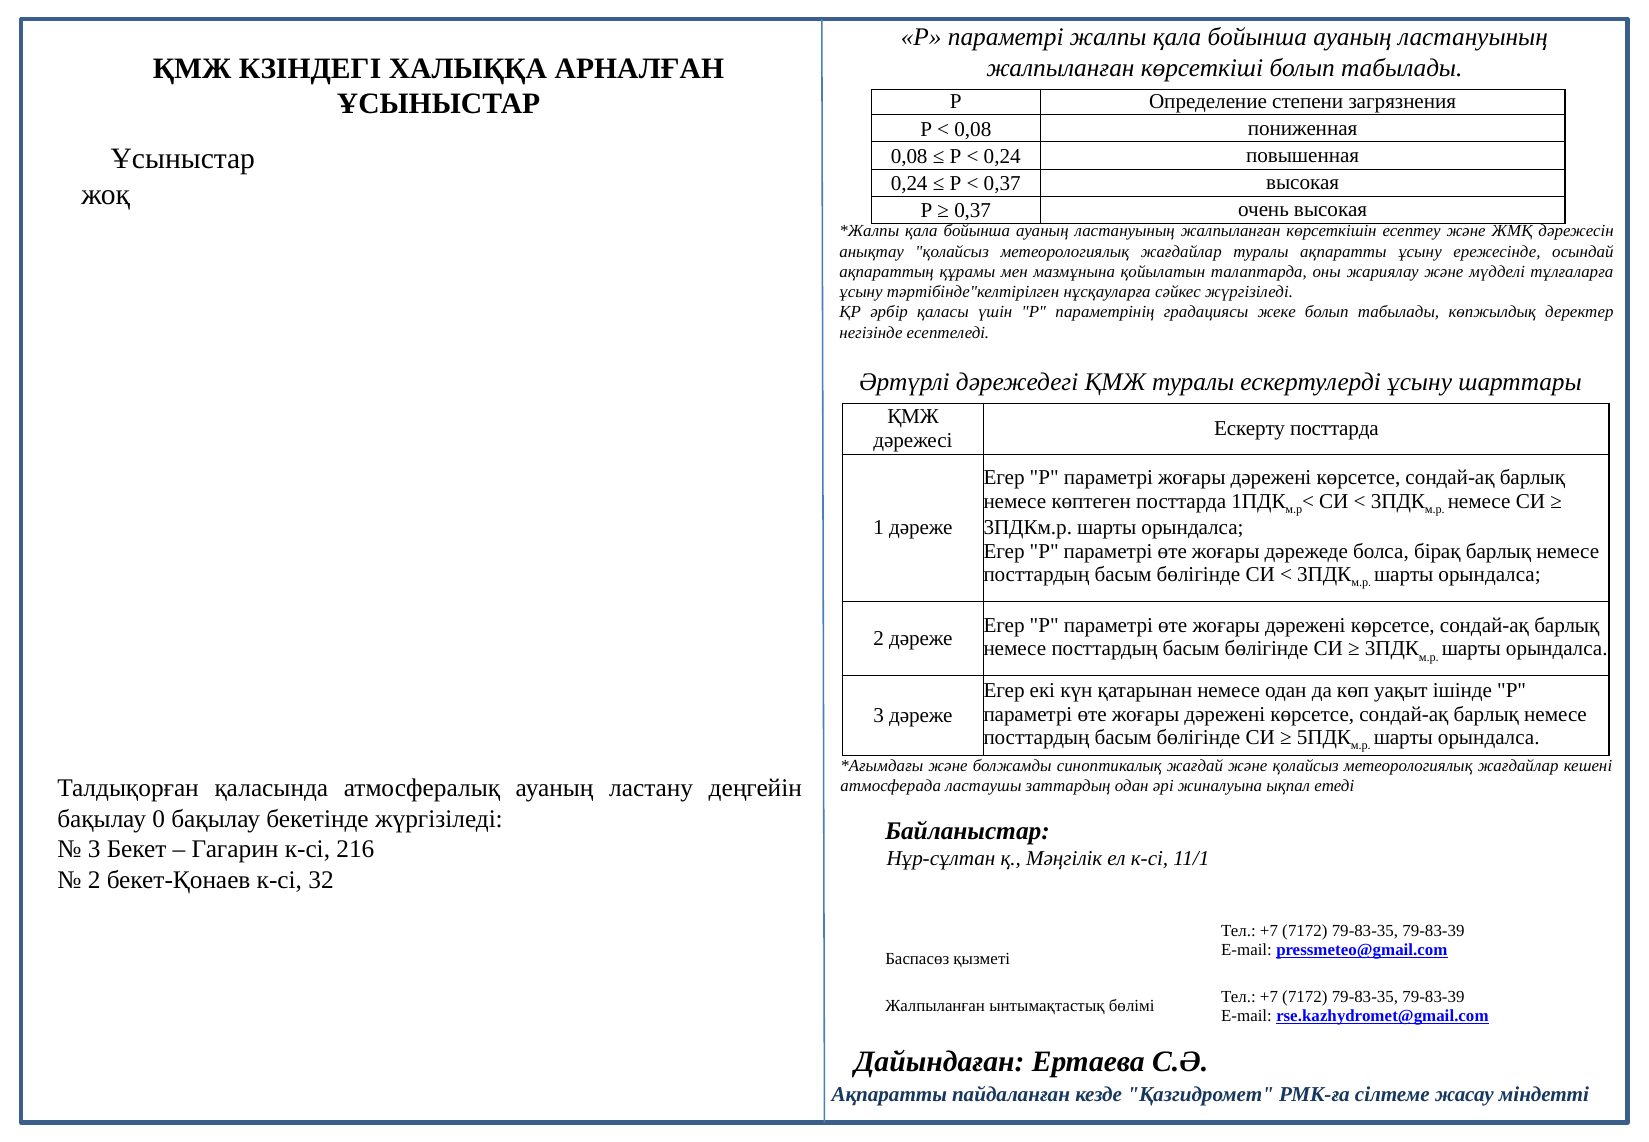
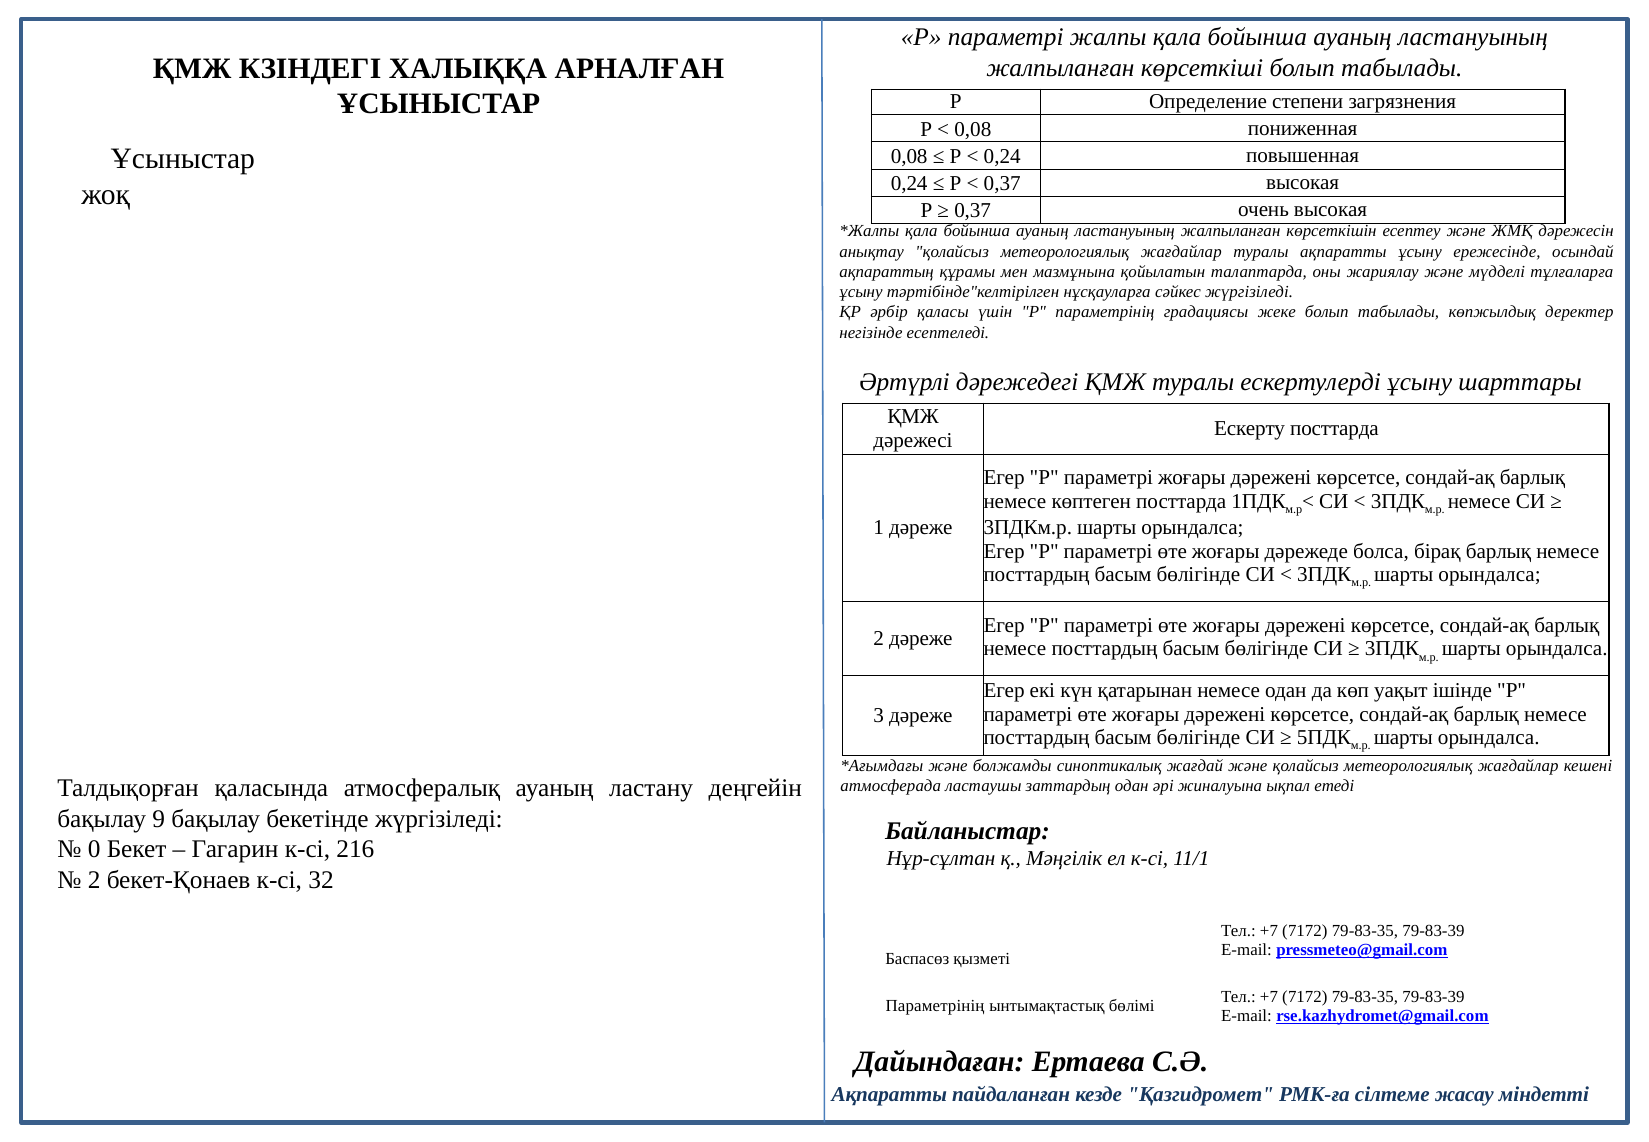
0: 0 -> 9 (159, 819)
3: 3 -> 0 (94, 849)
Жалпыланған: Жалпыланған -> Параметрінің (935, 1006)
